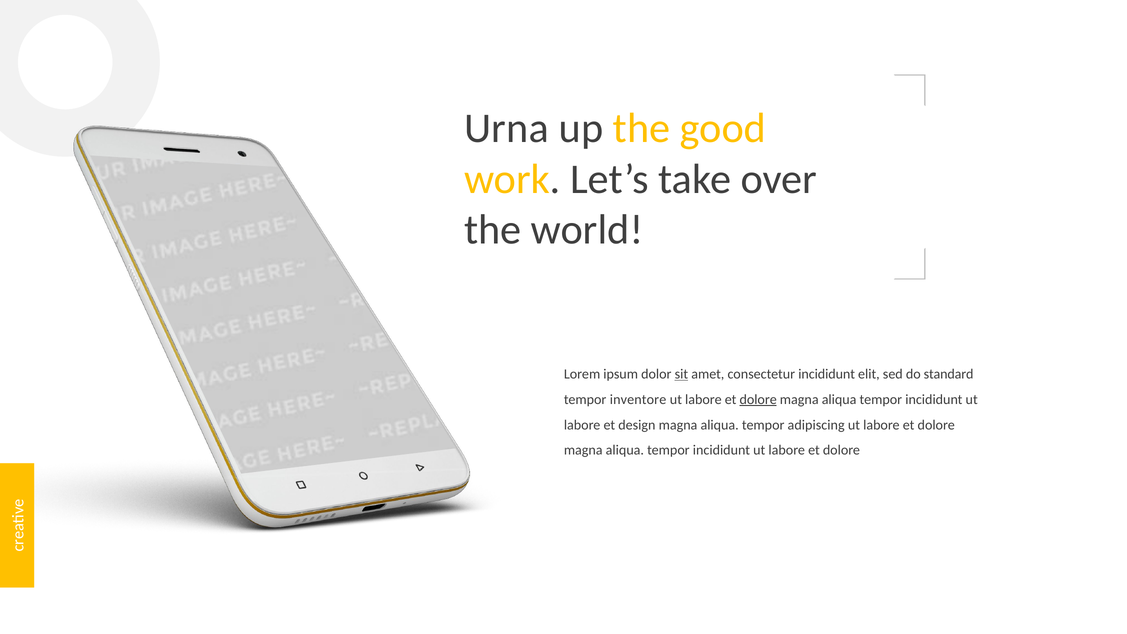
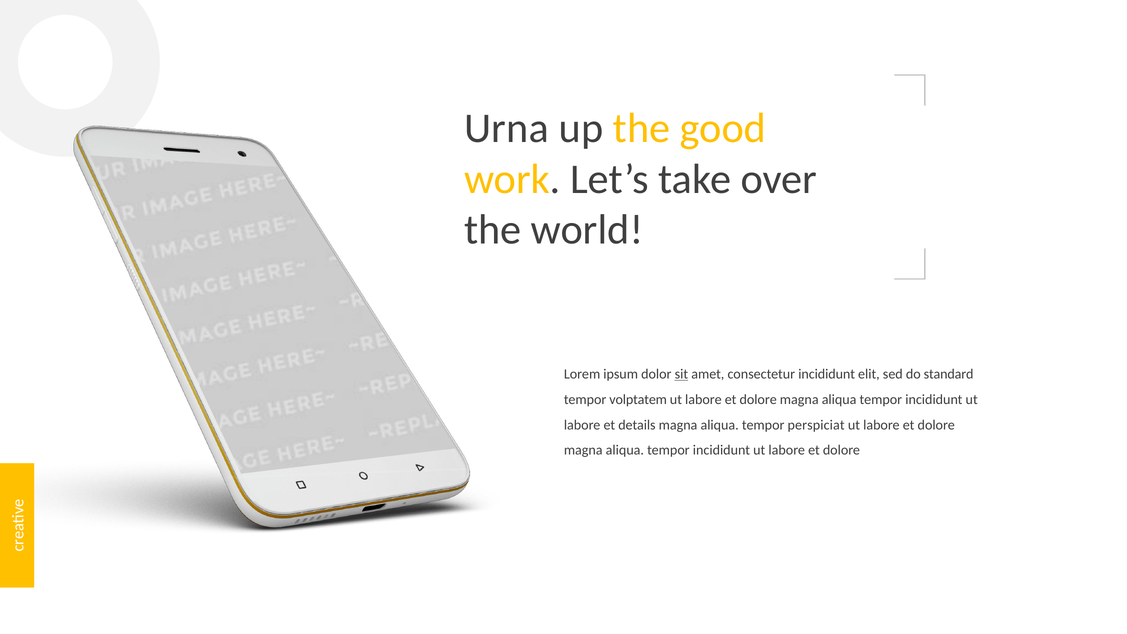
inventore: inventore -> volptatem (638, 400)
dolore underline: present -> none (758, 400)
design: design -> details (637, 425)
adipiscing: adipiscing -> perspiciat (816, 425)
